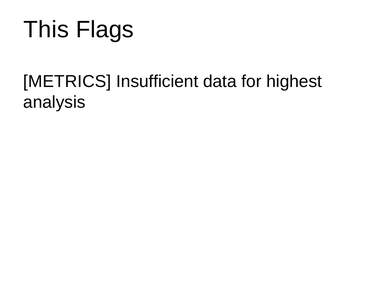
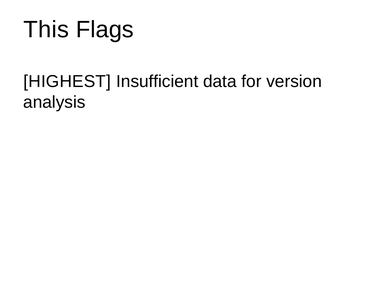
METRICS: METRICS -> HIGHEST (67, 81)
highest: highest -> version (294, 81)
